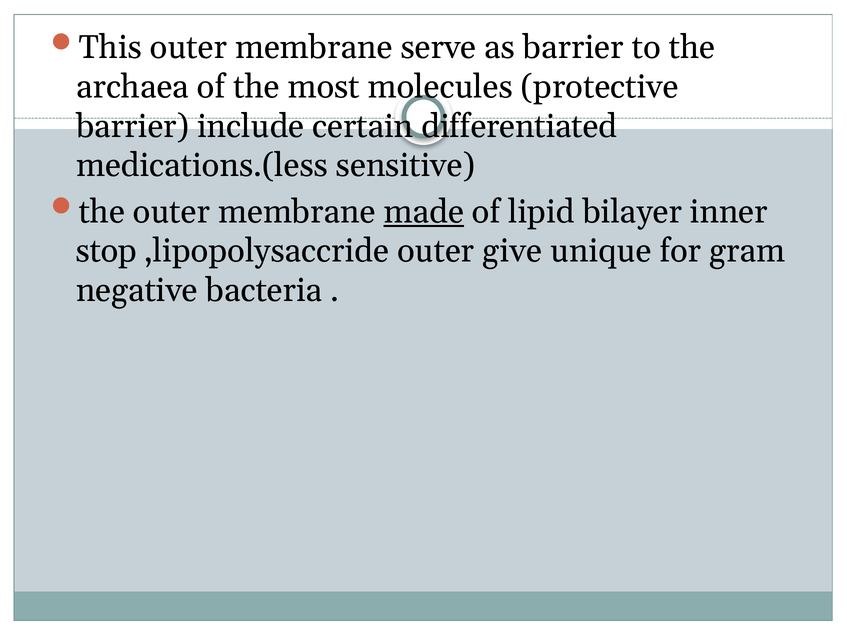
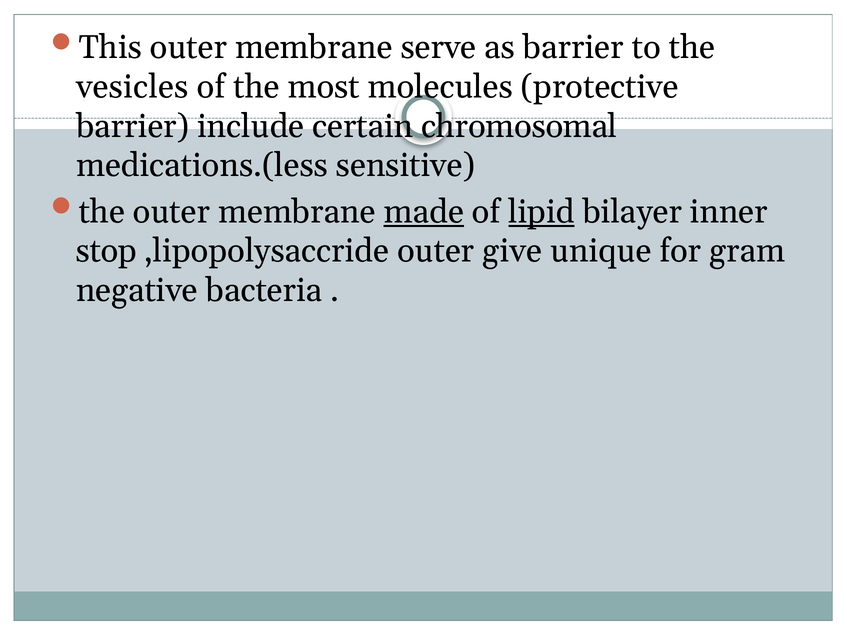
archaea: archaea -> vesicles (132, 87)
differentiated: differentiated -> chromosomal (519, 126)
lipid underline: none -> present (541, 212)
